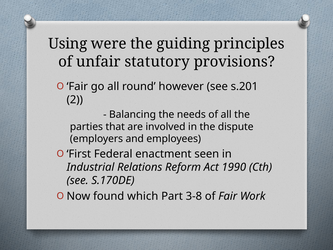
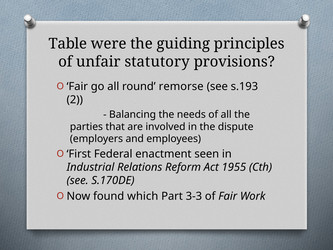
Using: Using -> Table (68, 44)
however: however -> remorse (181, 86)
s.201: s.201 -> s.193 (244, 86)
1990: 1990 -> 1955 (234, 167)
3-8: 3-8 -> 3-3 (194, 196)
